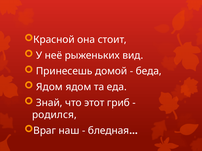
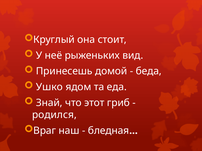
Красной: Красной -> Круглый (54, 40)
Ядом: Ядом -> Ушко (49, 87)
